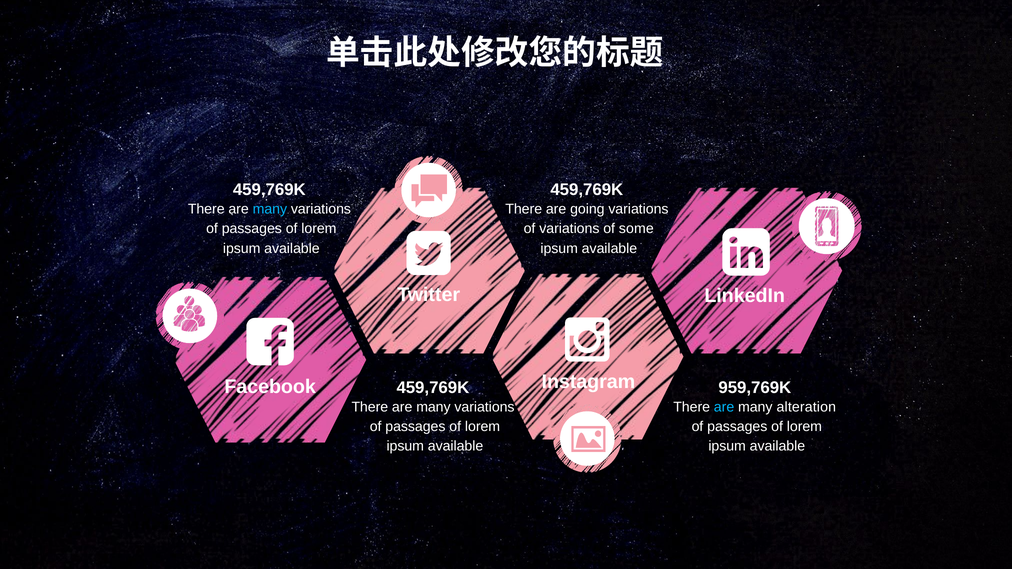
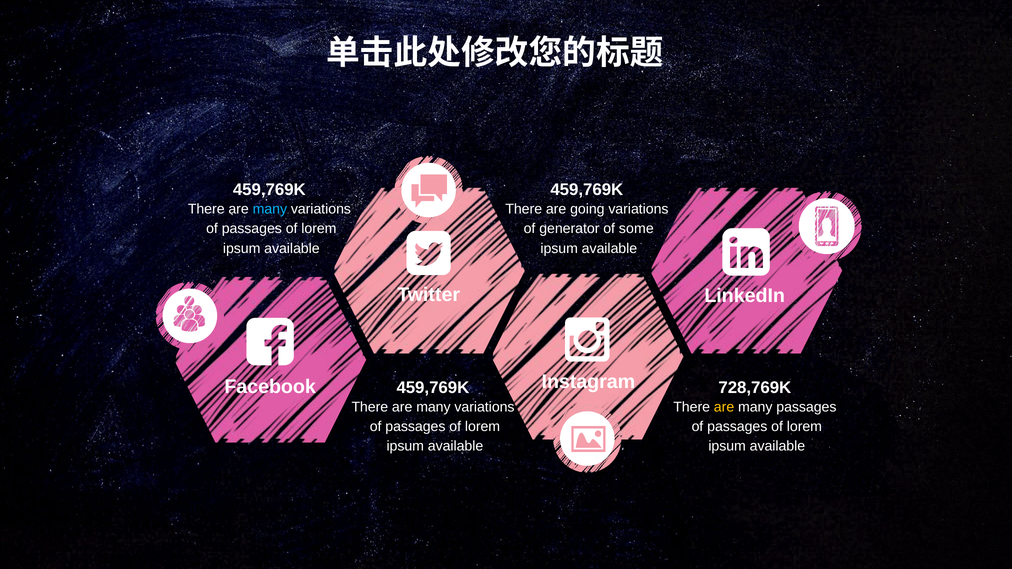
of variations: variations -> generator (569, 229)
959,769K: 959,769K -> 728,769K (755, 388)
are colour: light blue -> yellow (724, 407)
many alteration: alteration -> passages (806, 407)
